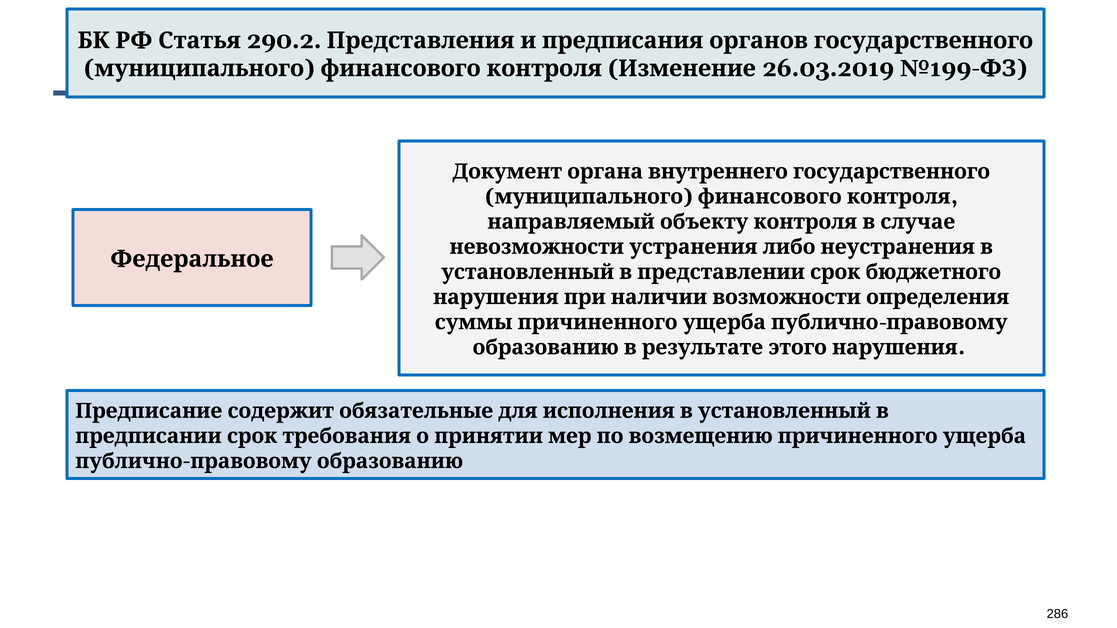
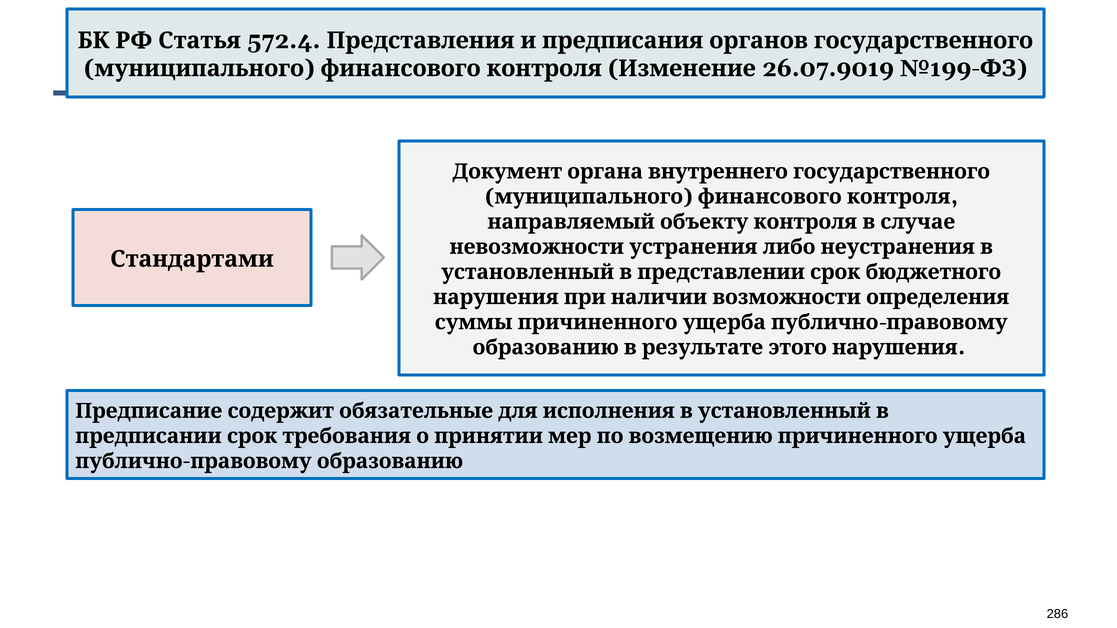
290.2: 290.2 -> 572.4 (284, 41)
26.03.2019: 26.03.2019 -> 26.07.9019 (828, 69)
Федеральное: Федеральное -> Стандартами (192, 259)
